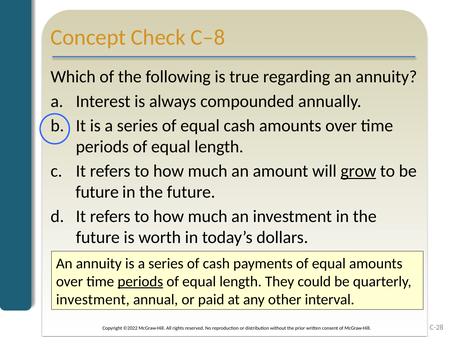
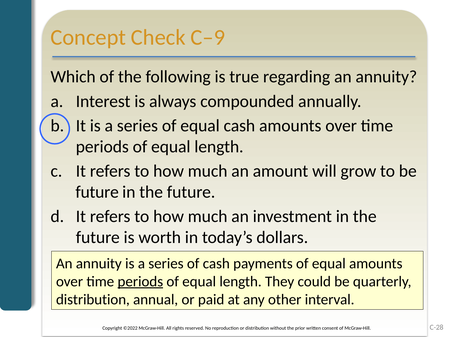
C–8: C–8 -> C–9 (208, 37)
grow underline: present -> none (358, 171)
investment: investment -> distribution (93, 299)
